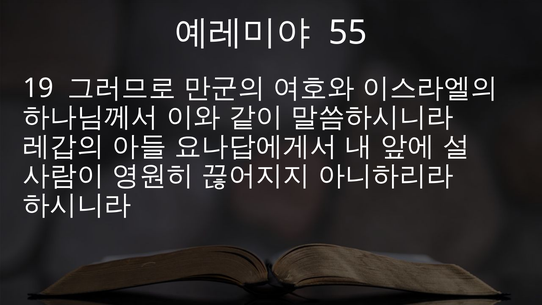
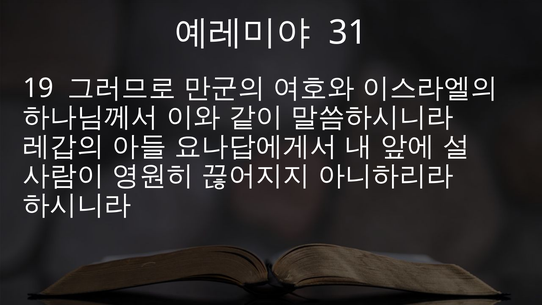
55: 55 -> 31 (348, 33)
